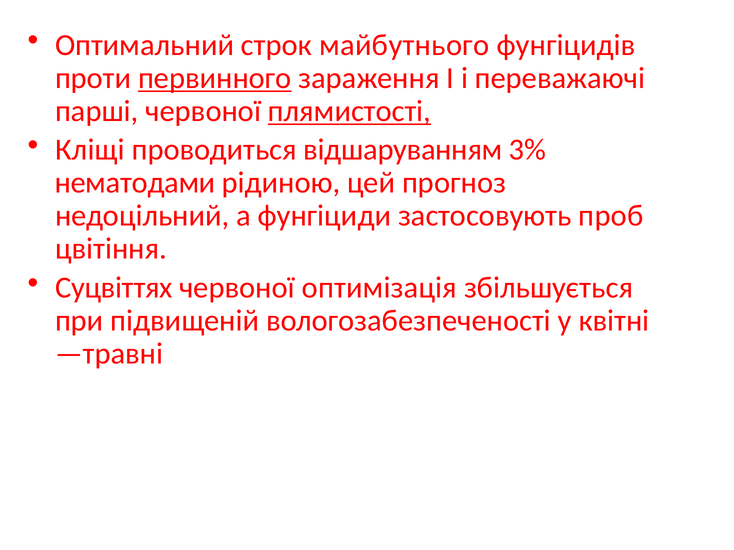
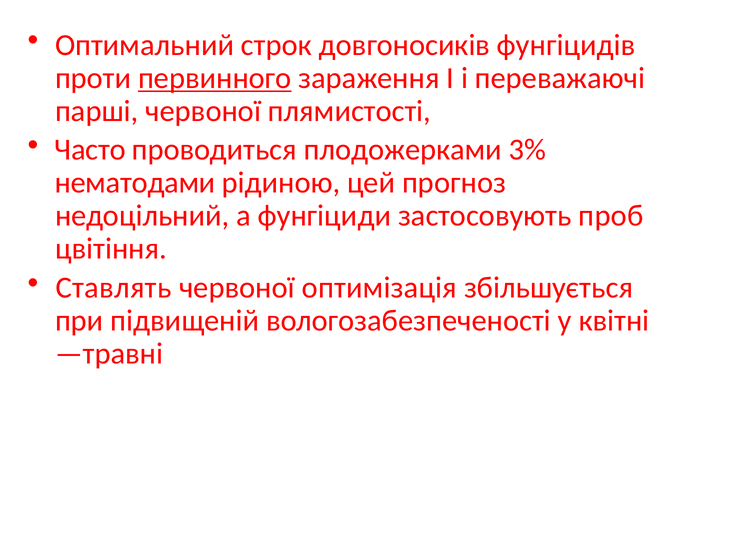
майбутнього: майбутнього -> довгоносиків (405, 45)
плямистості underline: present -> none (350, 111)
Кліщі: Кліщі -> Часто (90, 150)
відшаруванням: відшаруванням -> плодожерками (403, 150)
Суцвіттях: Суцвіттях -> Ставлять (113, 288)
